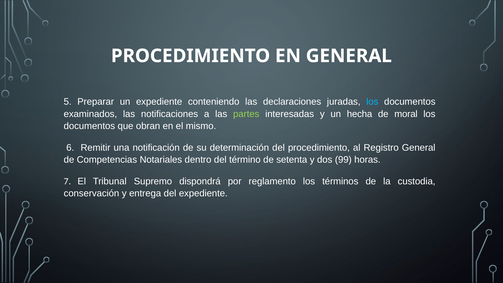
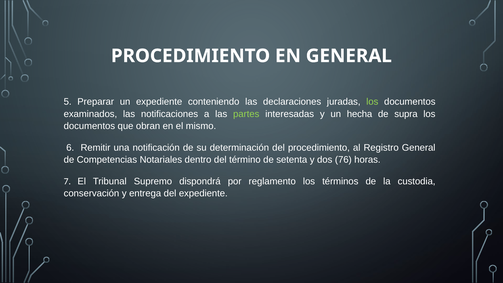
los colour: light blue -> light green (372, 102)
moral: moral -> supra (406, 114)
99: 99 -> 76 (343, 160)
